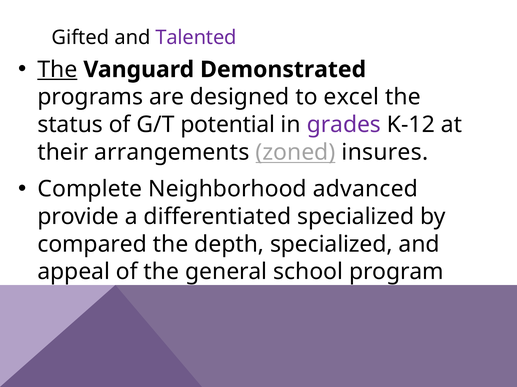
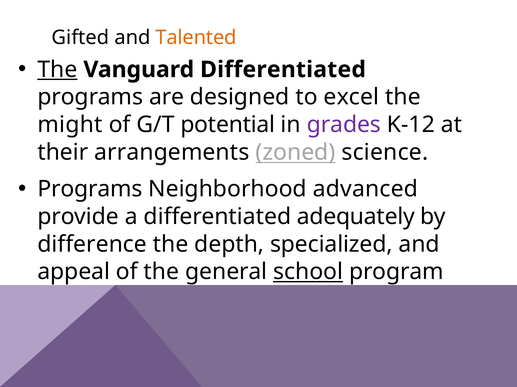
Talented colour: purple -> orange (196, 38)
Vanguard Demonstrated: Demonstrated -> Differentiated (283, 70)
status: status -> might (70, 125)
insures: insures -> science (385, 152)
Complete: Complete -> Programs (90, 189)
differentiated specialized: specialized -> adequately (356, 217)
compared: compared -> difference (92, 245)
school underline: none -> present (308, 272)
